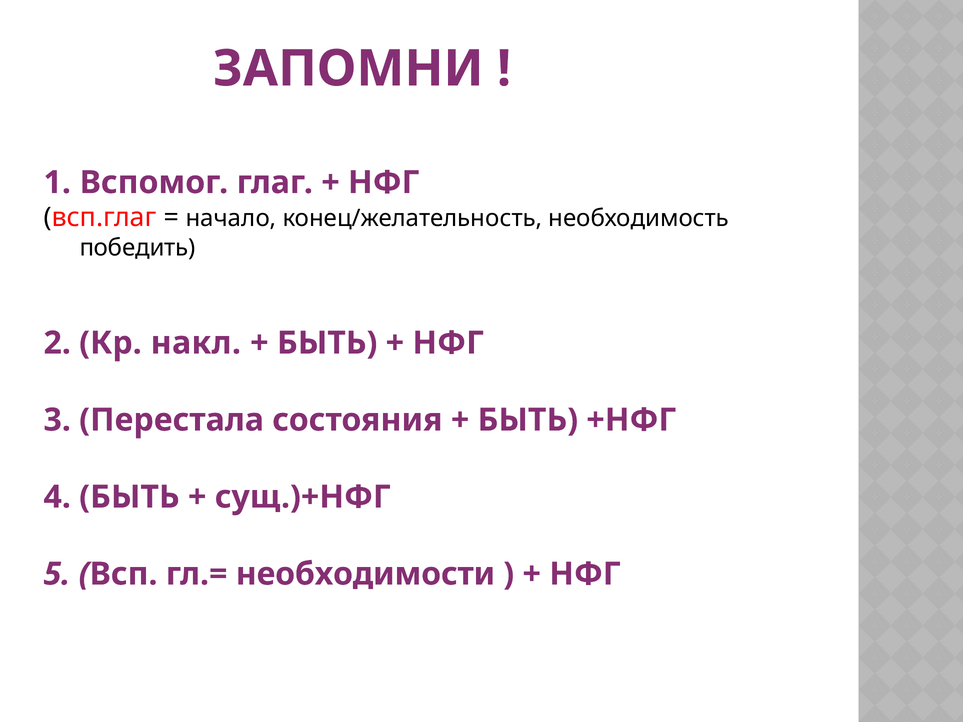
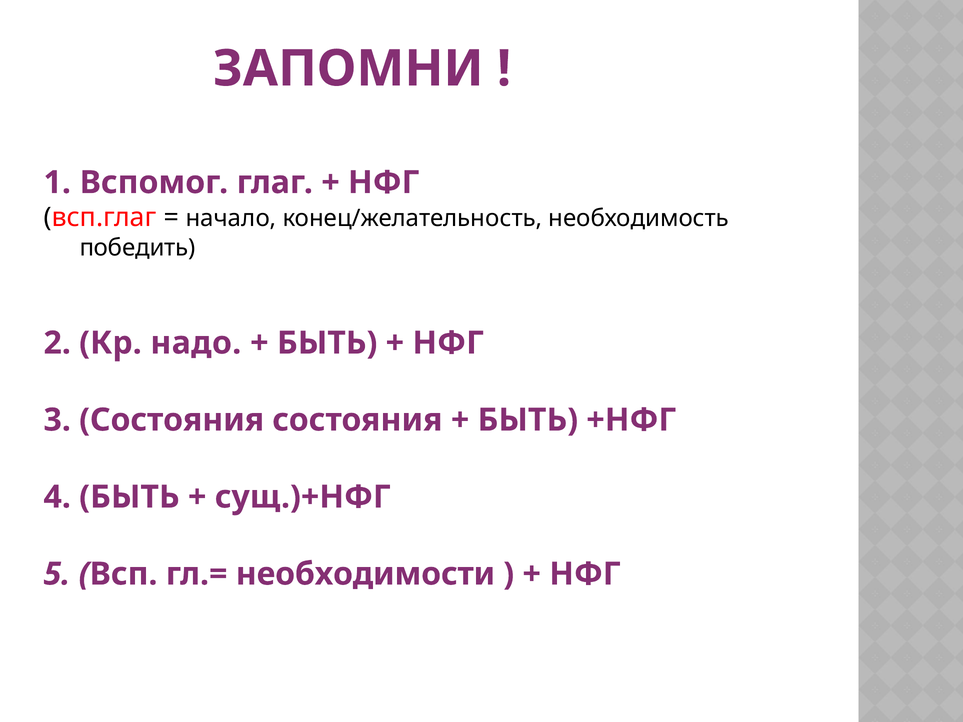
накл: накл -> надо (196, 343)
3 Перестала: Перестала -> Состояния (172, 420)
